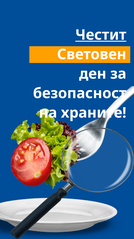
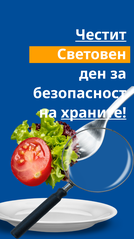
храните underline: none -> present (94, 112)
